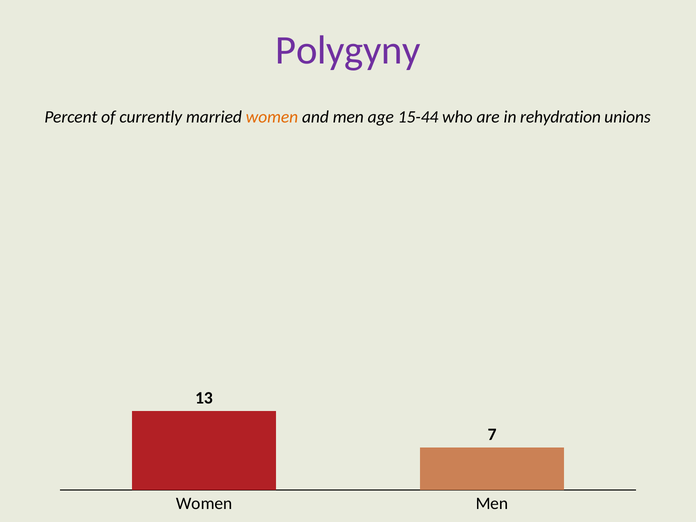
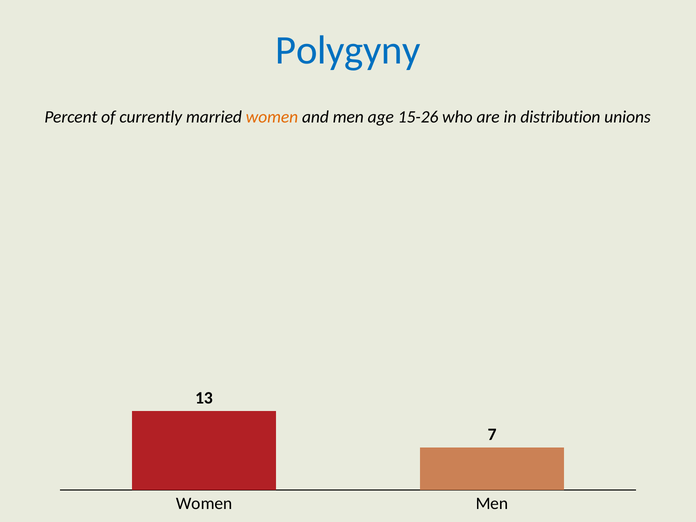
Polygyny colour: purple -> blue (348, 50)
15-44: 15-44 -> 15-26 (418, 117)
rehydration: rehydration -> distribution (560, 117)
